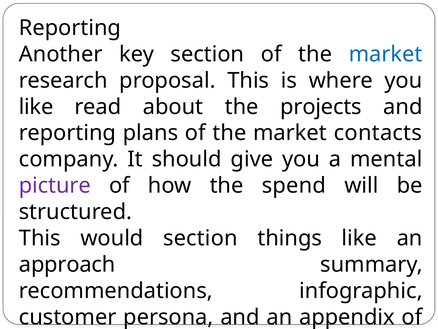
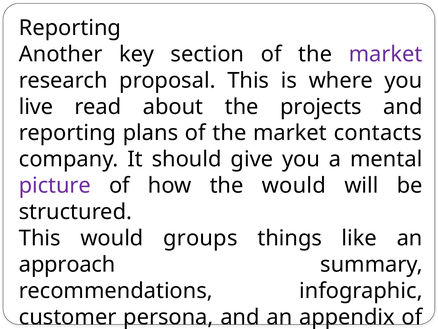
market colour: blue -> purple (386, 54)
like: like -> live (36, 107)
the spend: spend -> would (294, 185)
would section: section -> groups (200, 238)
